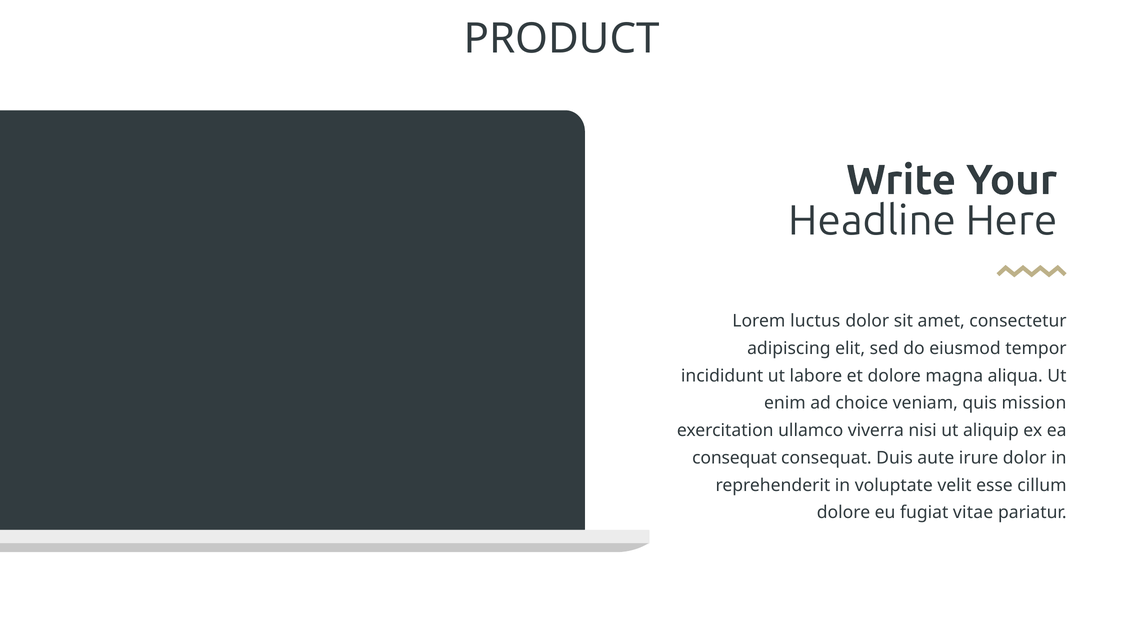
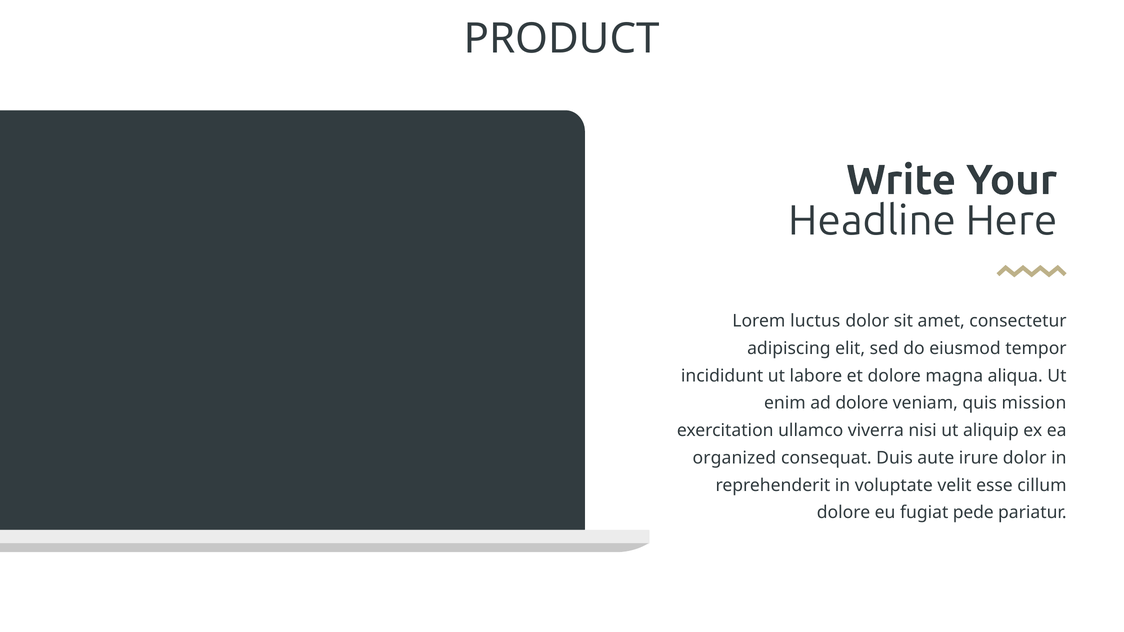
ad choice: choice -> dolore (862, 403)
consequat: consequat -> organized (734, 458)
vitae: vitae -> pede (973, 513)
